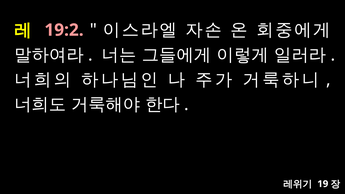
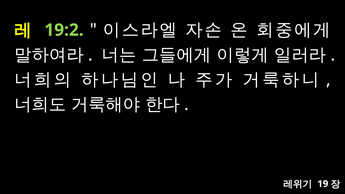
19:2 colour: pink -> light green (64, 30)
